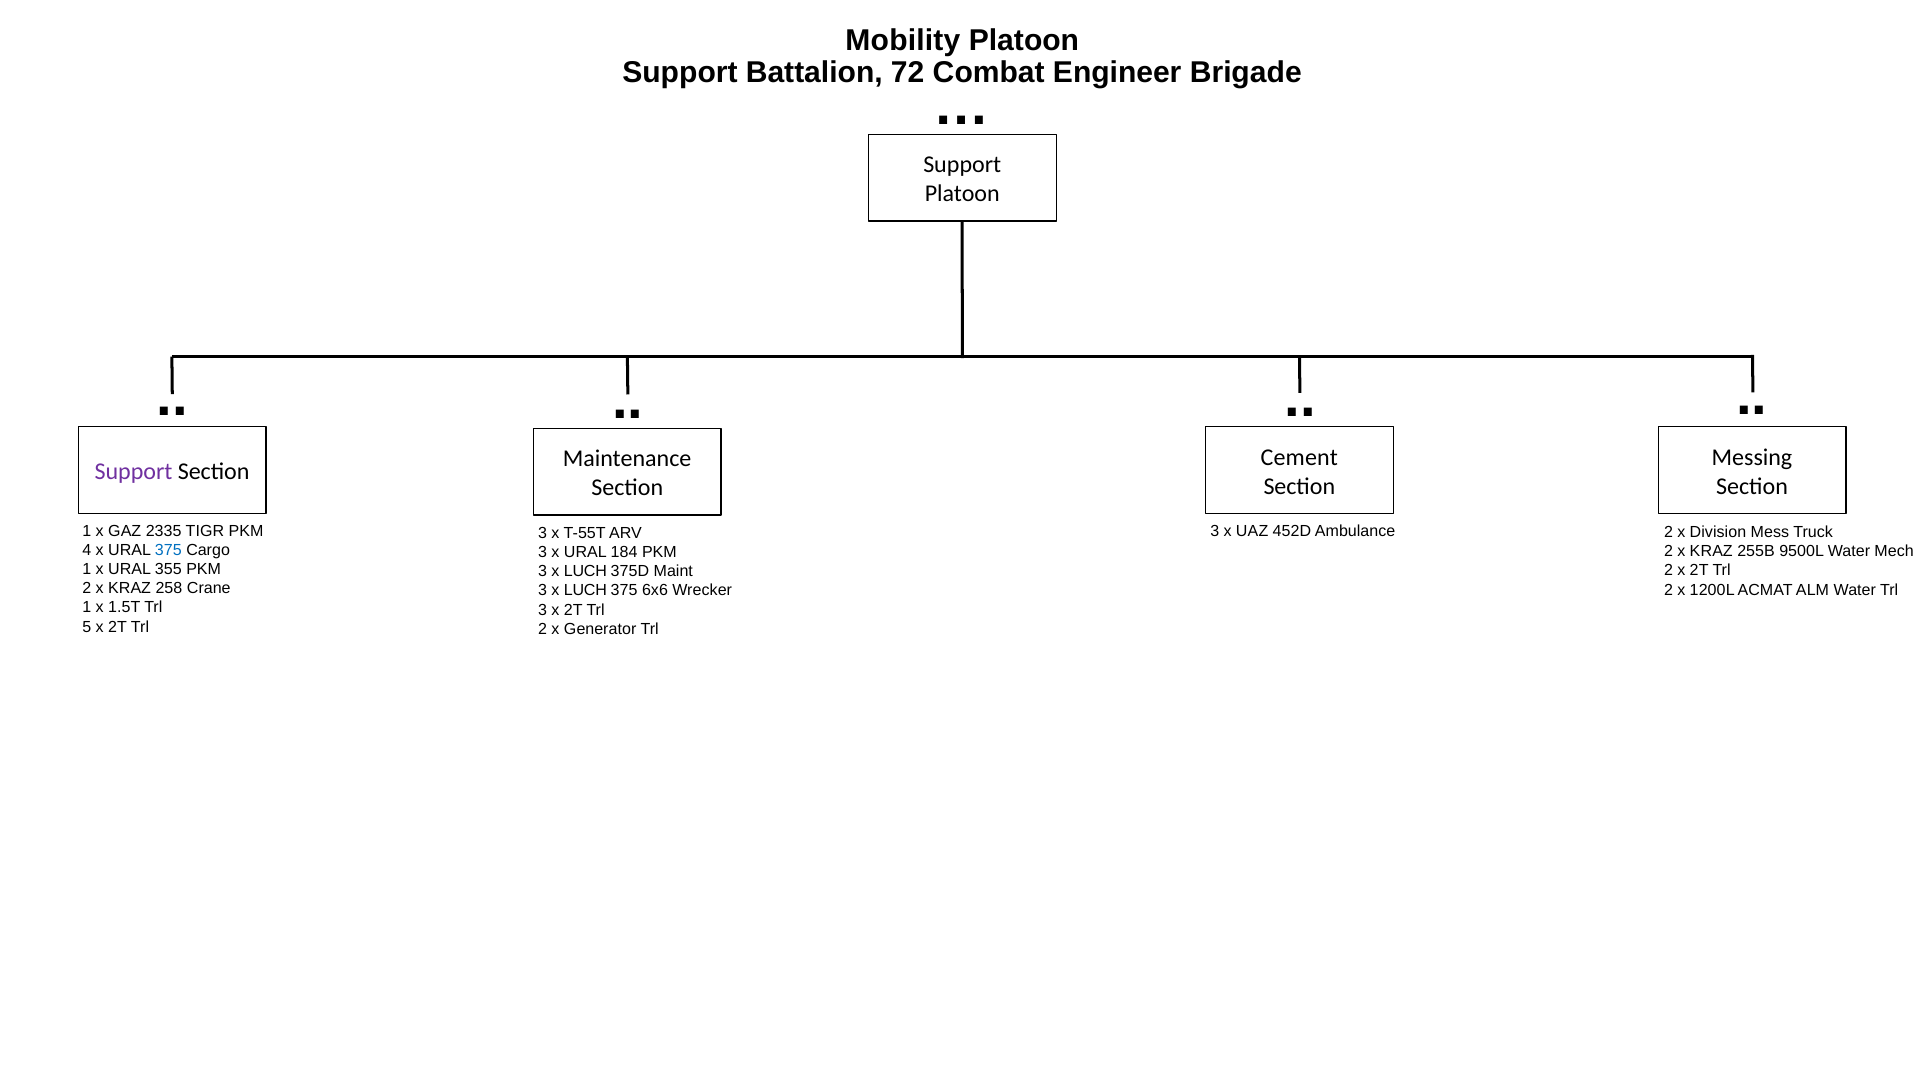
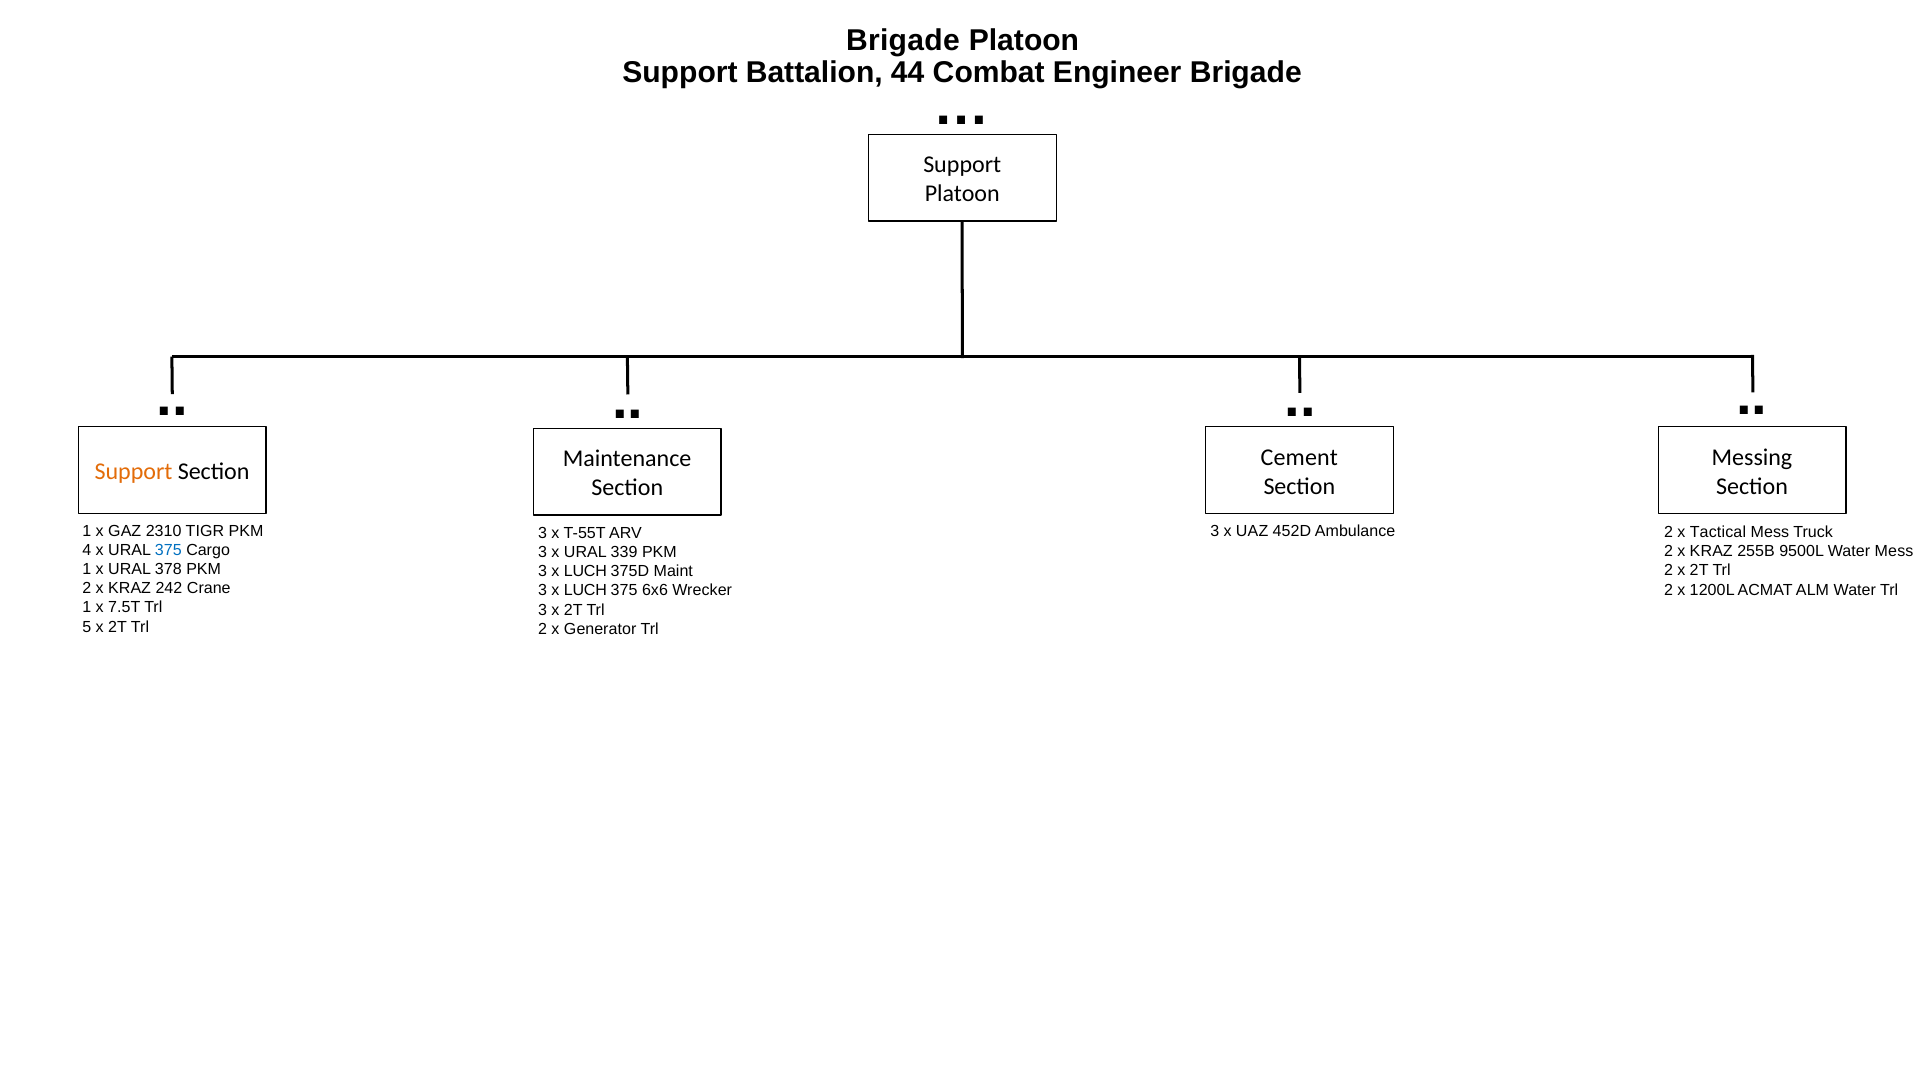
Mobility: Mobility -> Brigade (903, 40)
72: 72 -> 44 (908, 73)
Support colour: purple -> orange (133, 472)
2335: 2335 -> 2310 (164, 531)
Division: Division -> Tactical (1718, 532)
Water Mech: Mech -> Mess (1894, 551)
184: 184 -> 339 (624, 552)
355: 355 -> 378 (168, 569)
258: 258 -> 242 (169, 588)
1.5T: 1.5T -> 7.5T (124, 608)
